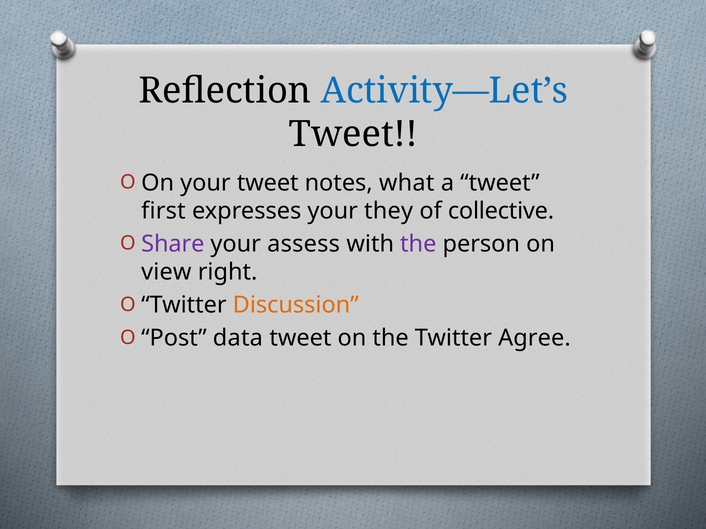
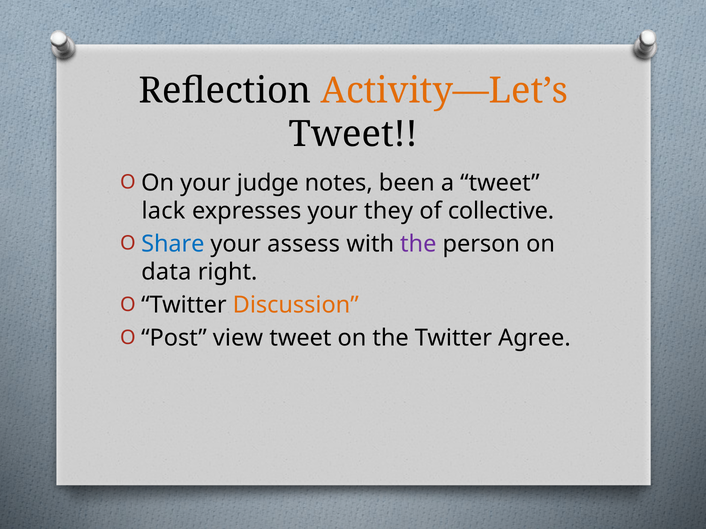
Activity—Let’s colour: blue -> orange (445, 91)
your tweet: tweet -> judge (268, 183)
what: what -> been (407, 183)
first: first -> lack (163, 211)
Share colour: purple -> blue (173, 244)
view: view -> data (166, 272)
data: data -> view (238, 338)
